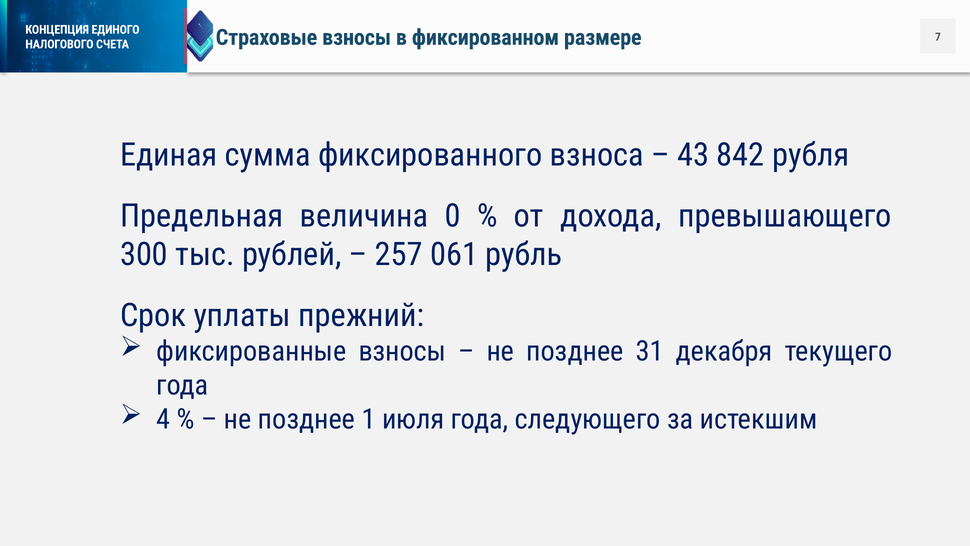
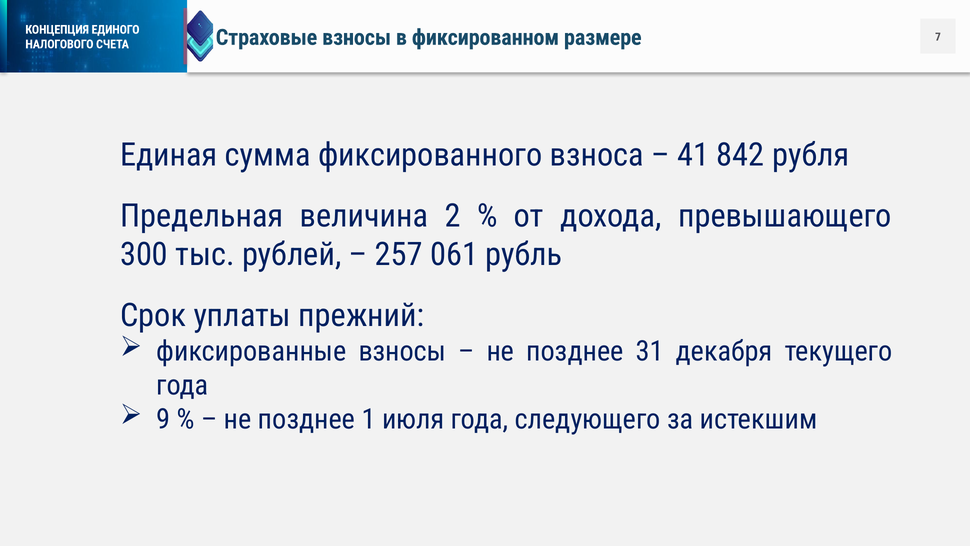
43: 43 -> 41 (693, 155)
0: 0 -> 2 (453, 216)
4: 4 -> 9 (163, 419)
